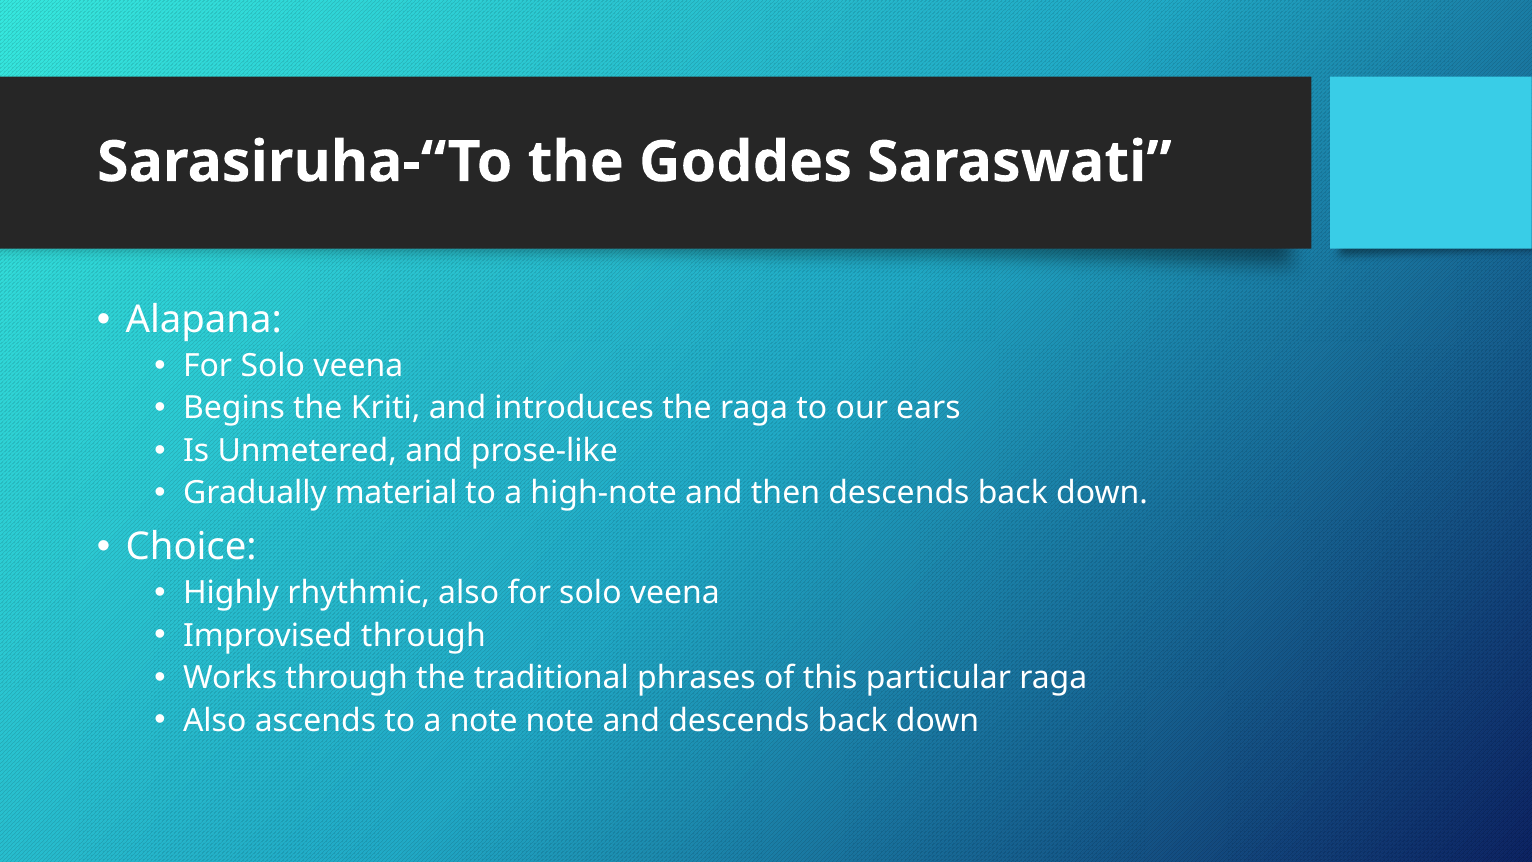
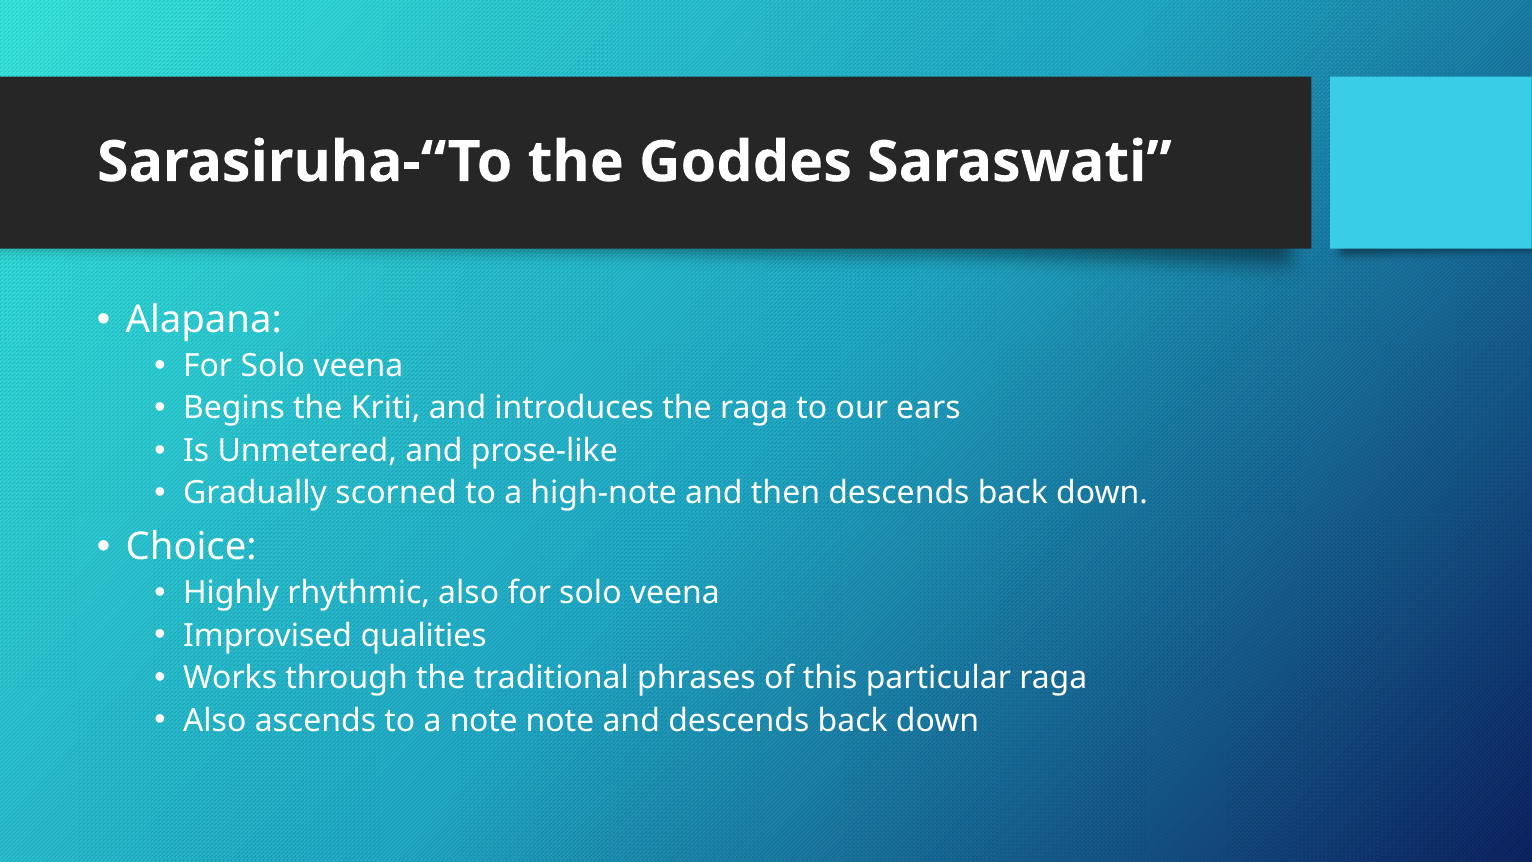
material: material -> scorned (396, 493)
Improvised through: through -> qualities (424, 635)
